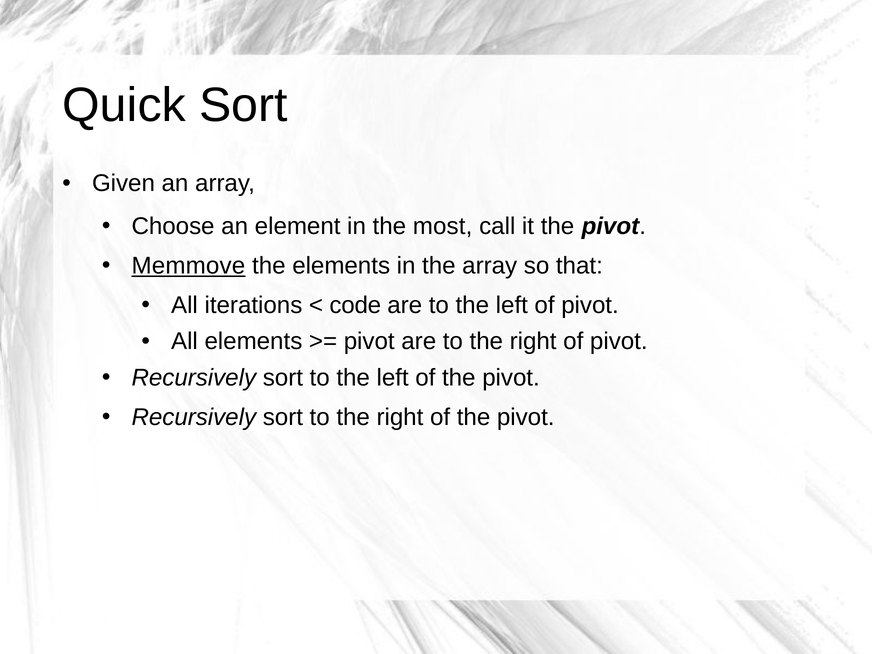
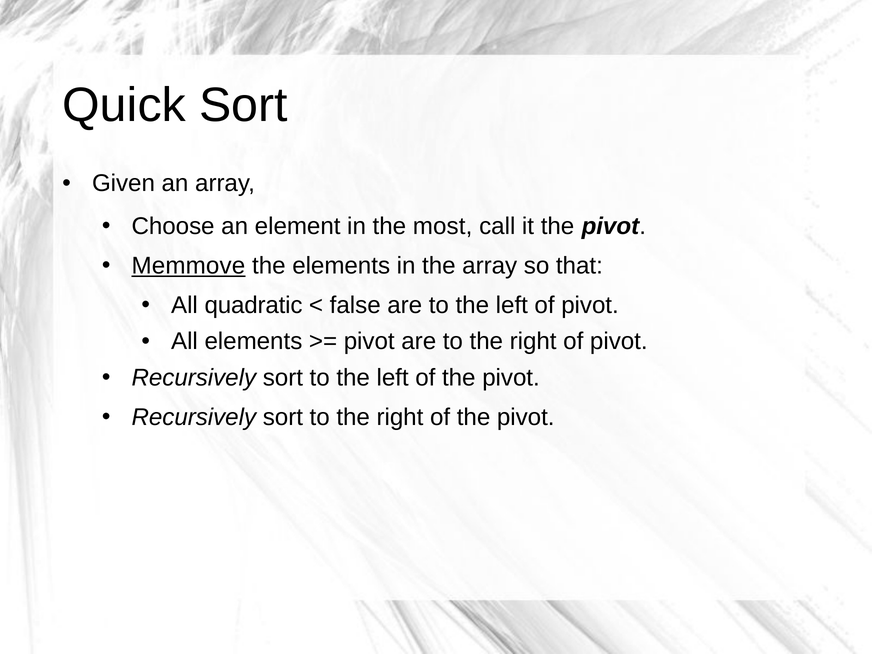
iterations: iterations -> quadratic (254, 305)
code: code -> false (355, 305)
